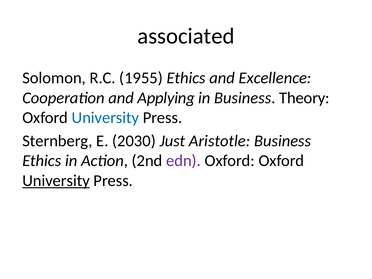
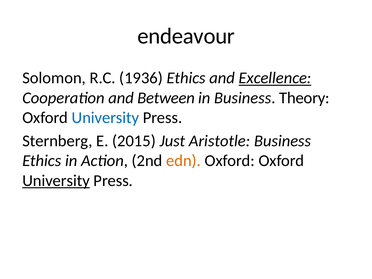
associated: associated -> endeavour (186, 36)
1955: 1955 -> 1936 (141, 78)
Excellence underline: none -> present (275, 78)
Applying: Applying -> Between (166, 98)
2030: 2030 -> 2015 (134, 141)
edn colour: purple -> orange (184, 161)
